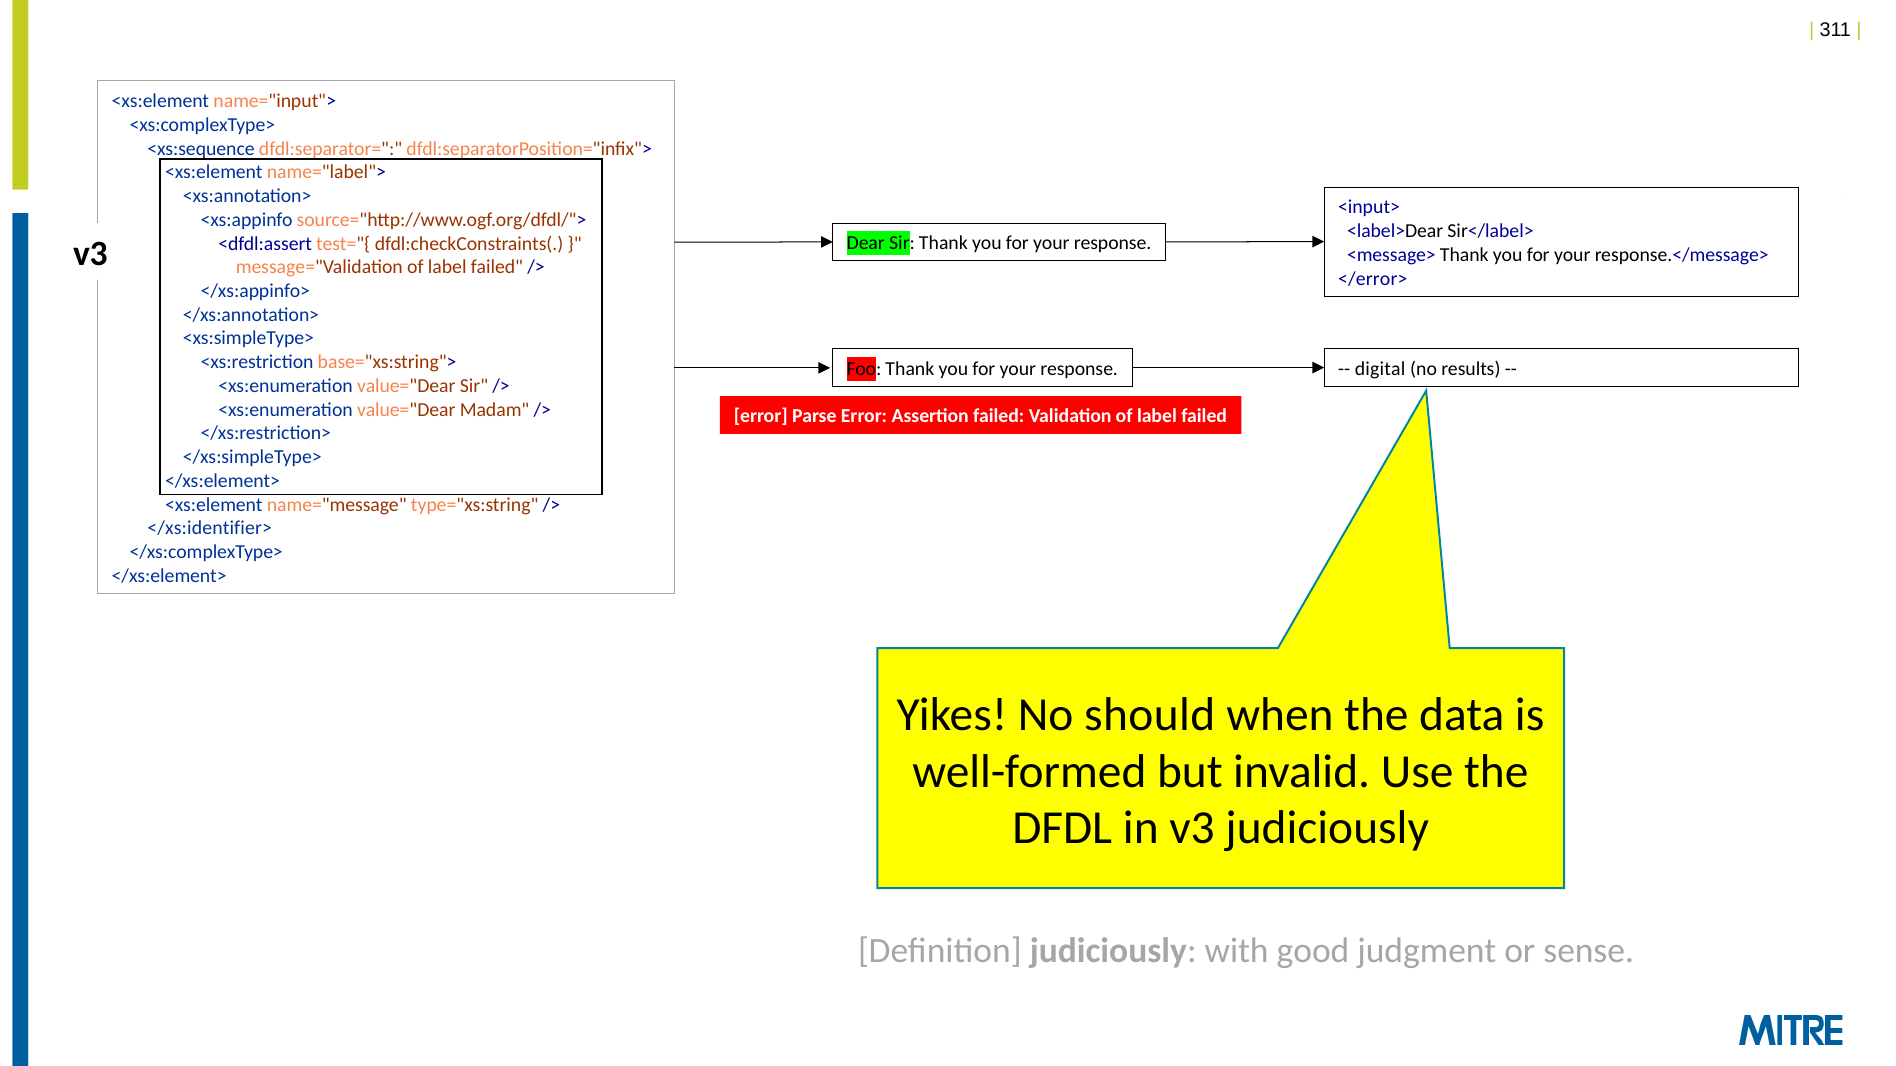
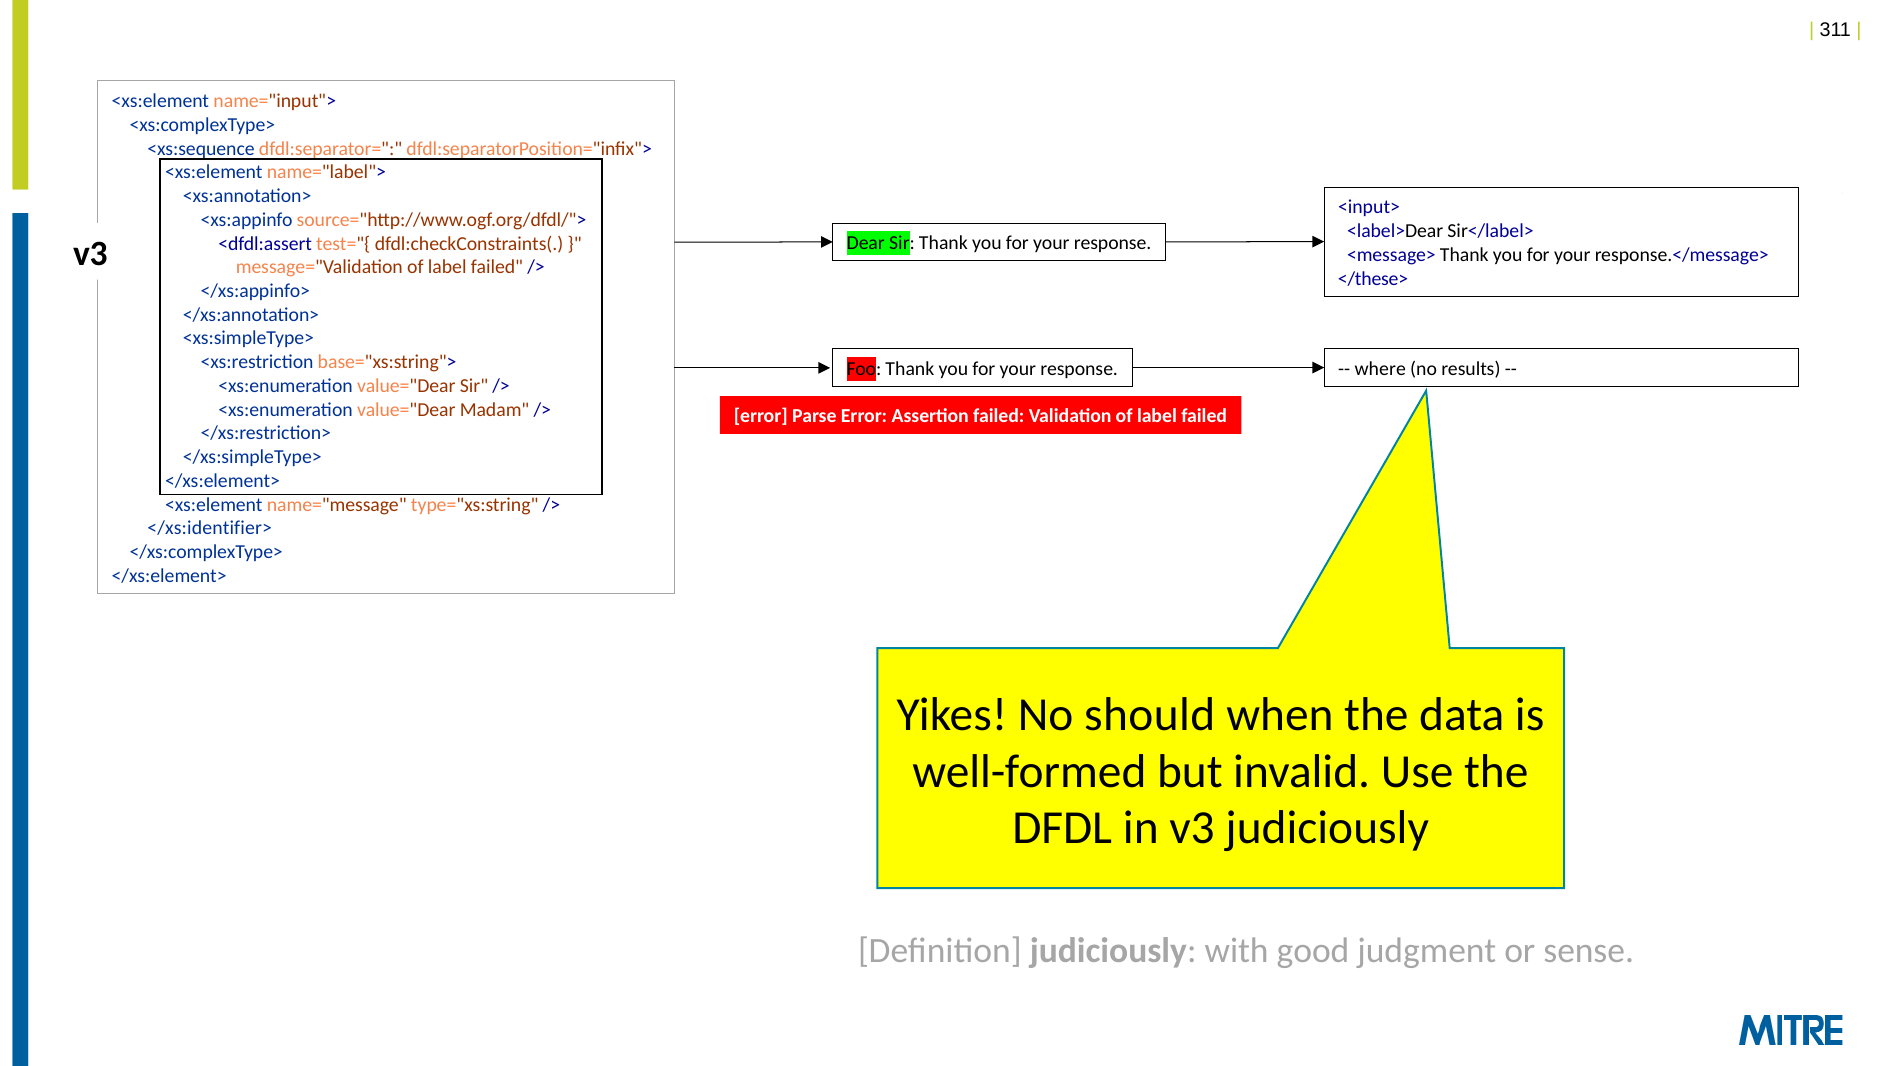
</error>: </error> -> </these> (1373, 279)
digital: digital -> where (1380, 369)
